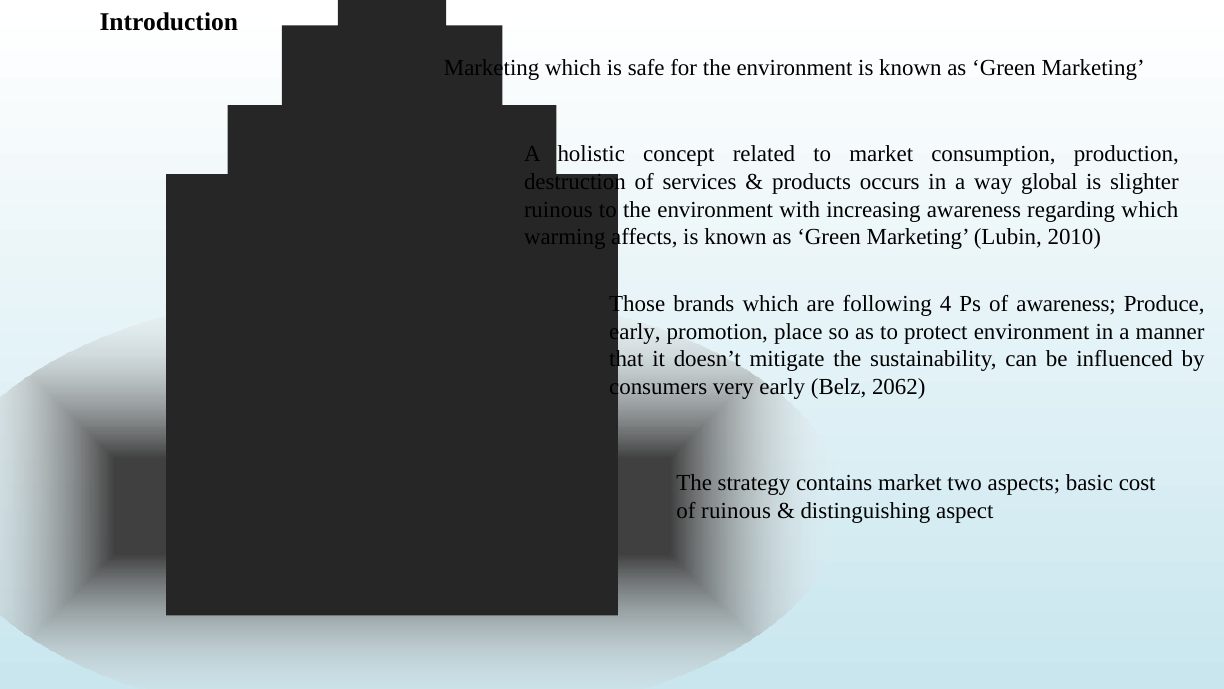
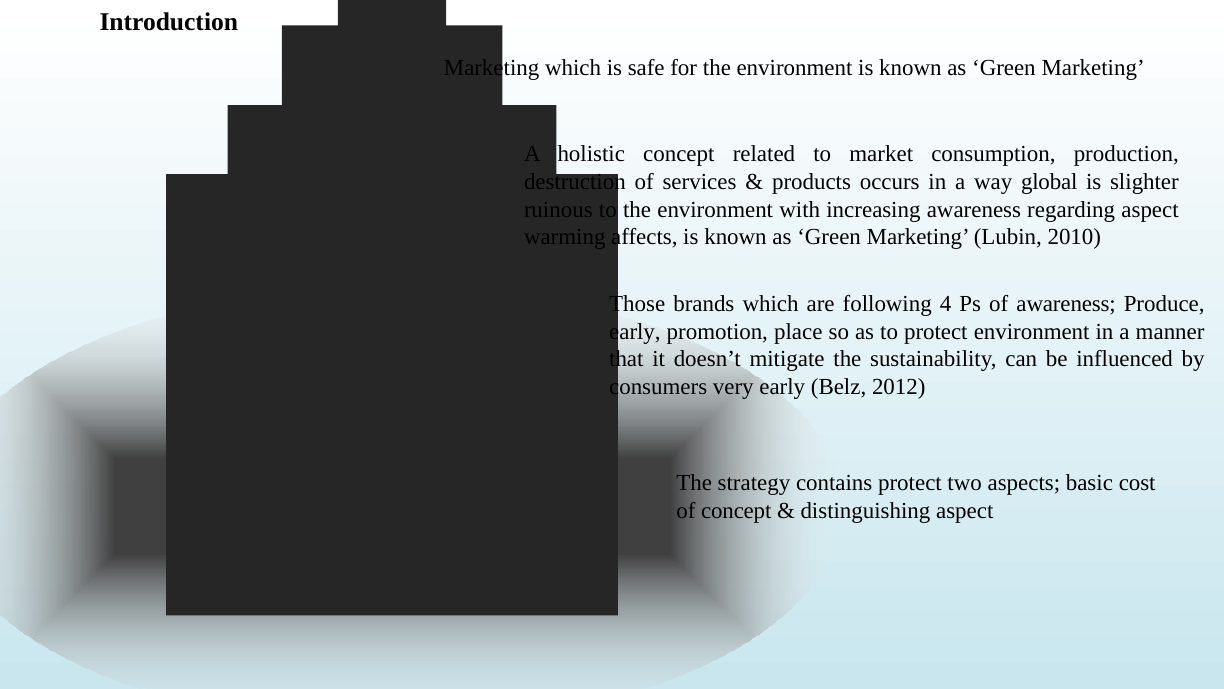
regarding which: which -> aspect (1150, 209)
2062: 2062 -> 2012 (899, 386)
contains market: market -> protect (910, 483)
of ruinous: ruinous -> concept (736, 510)
